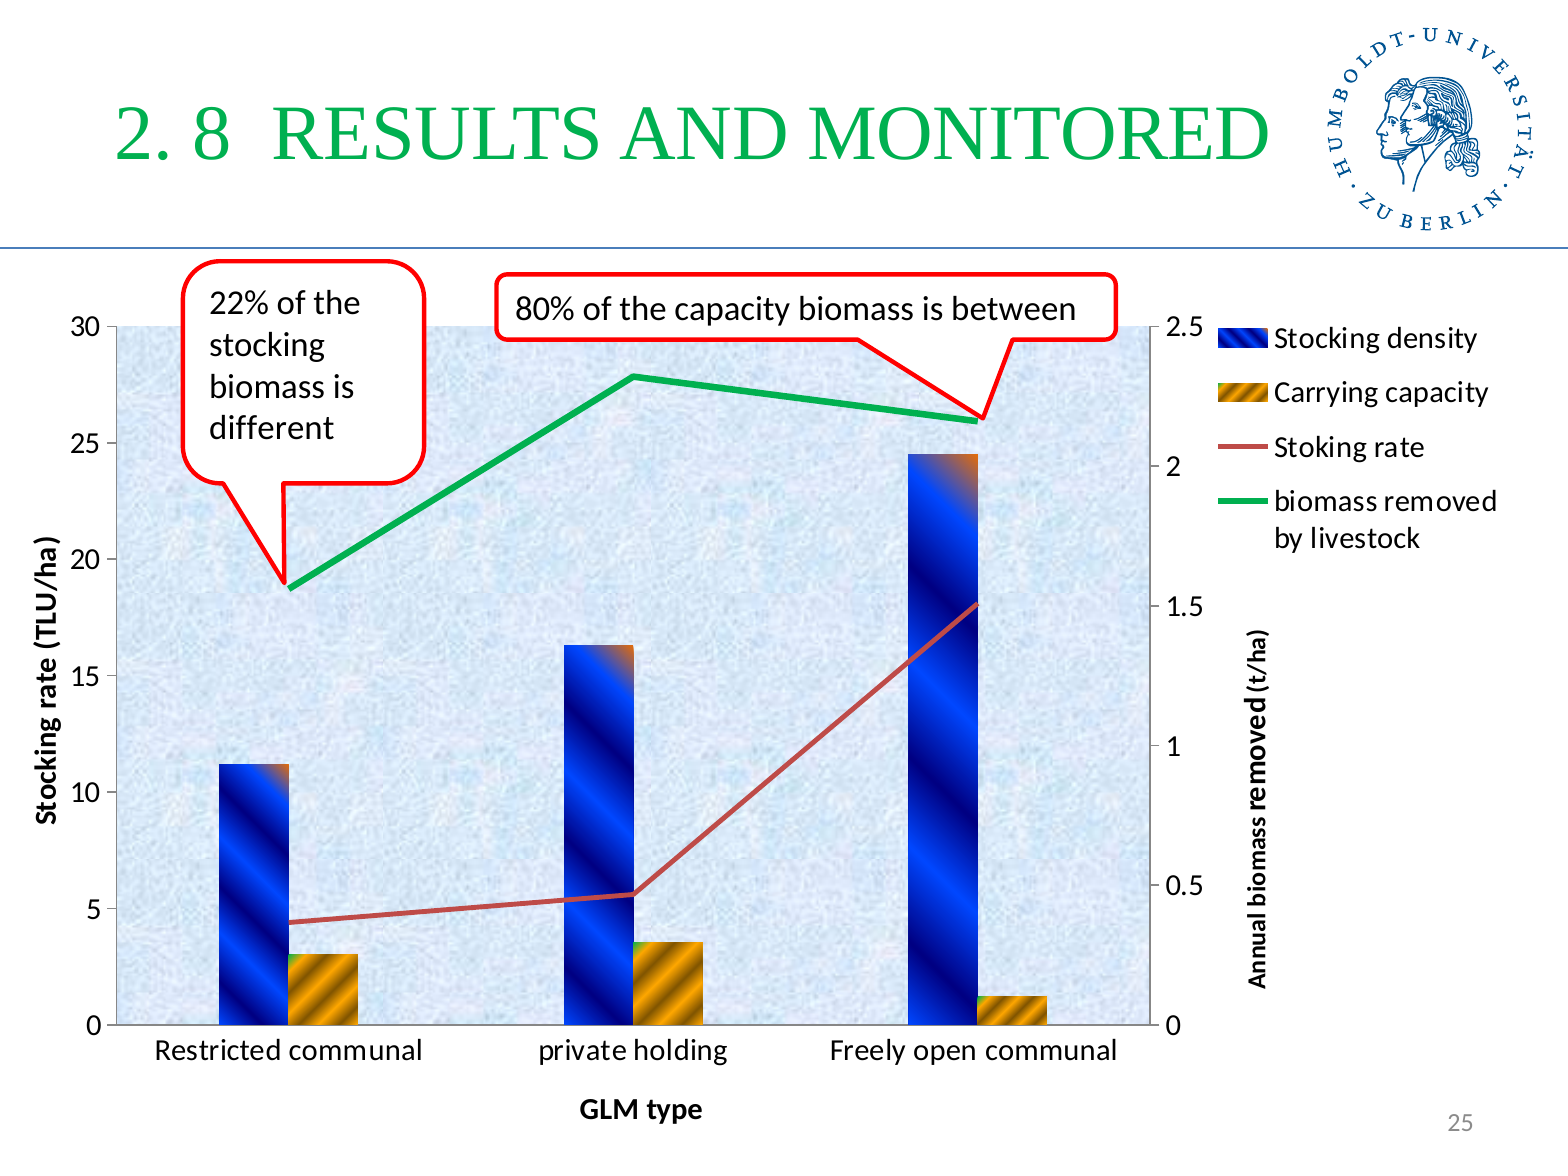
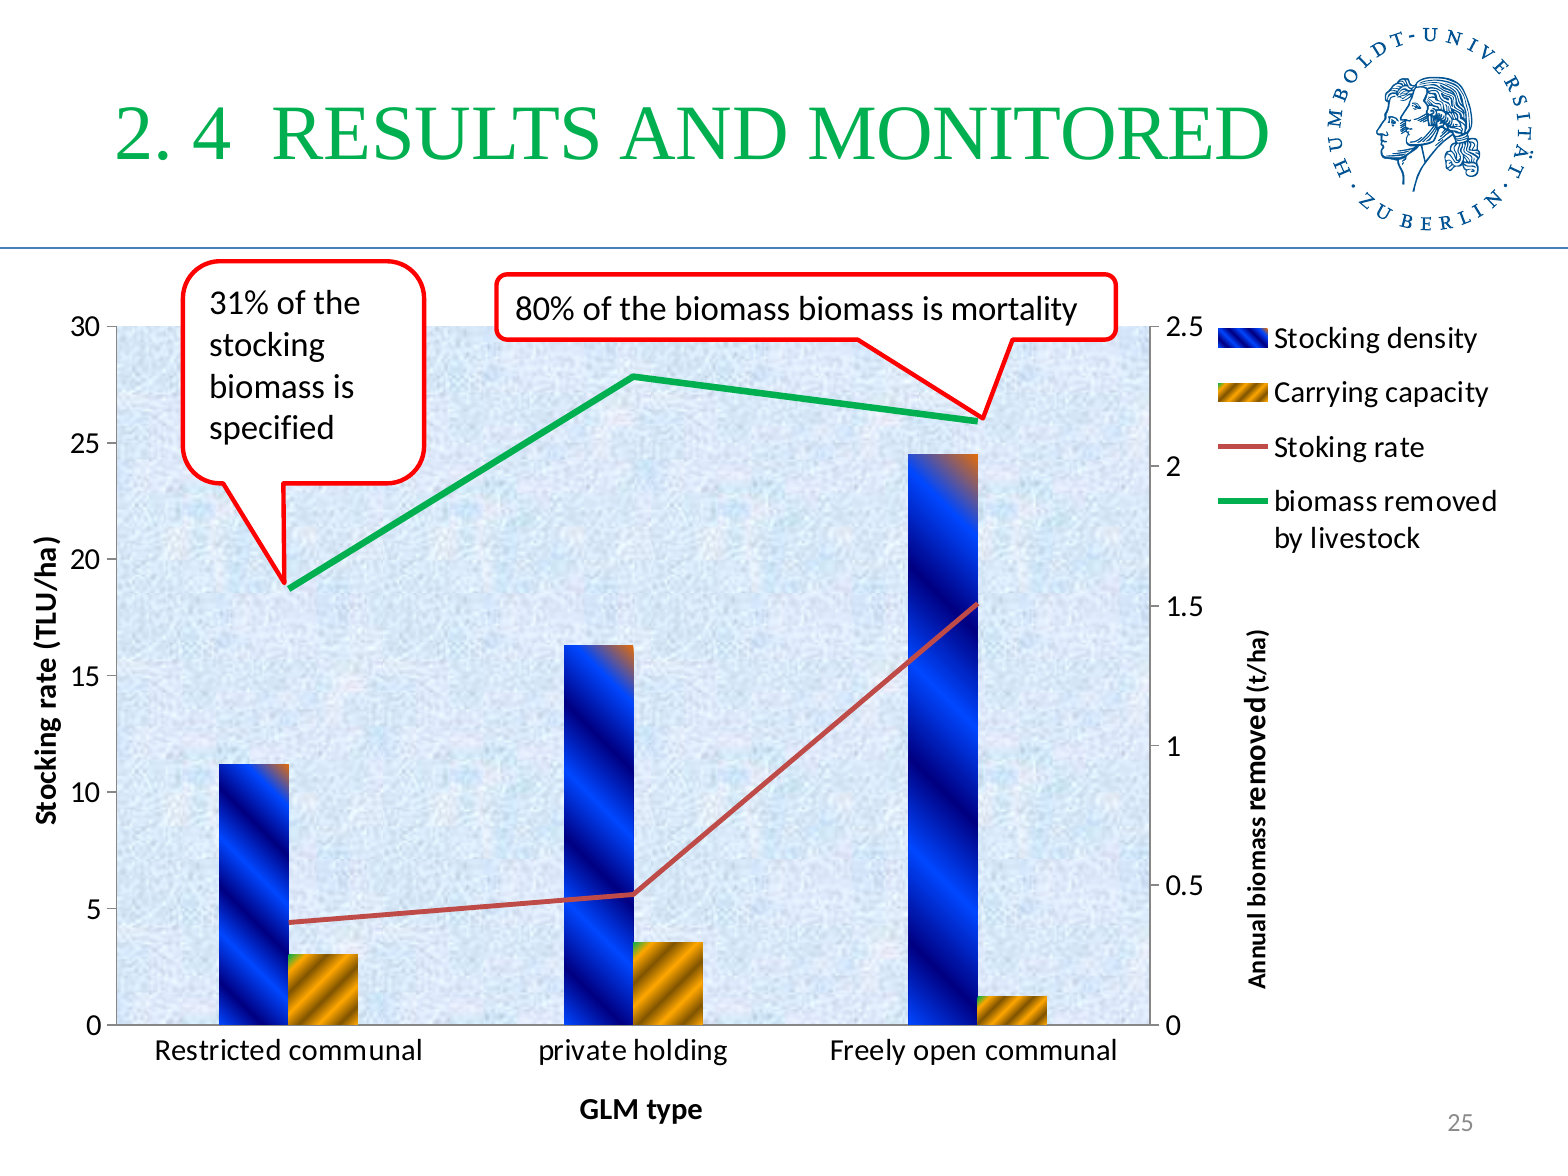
8: 8 -> 4 (213, 134)
22%: 22% -> 31% (239, 303)
the capacity: capacity -> biomass (732, 309)
between: between -> mortality (1014, 309)
different: different -> specified (272, 428)
